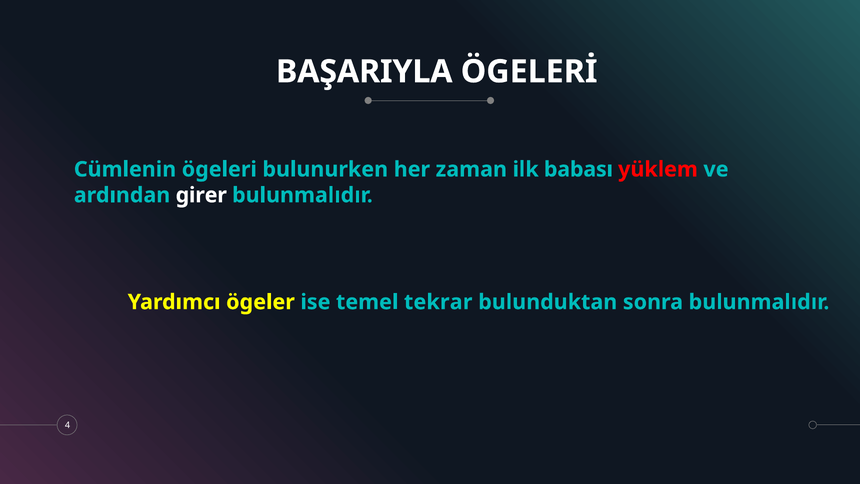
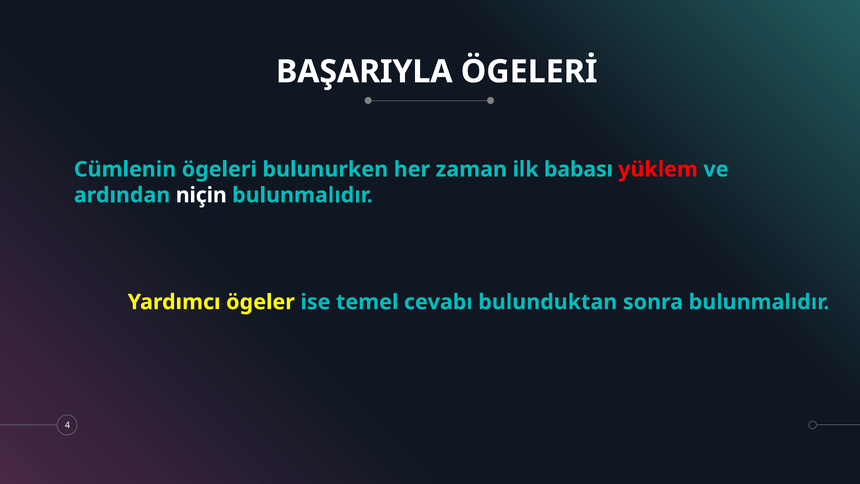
girer: girer -> niçin (201, 195)
tekrar: tekrar -> cevabı (438, 302)
